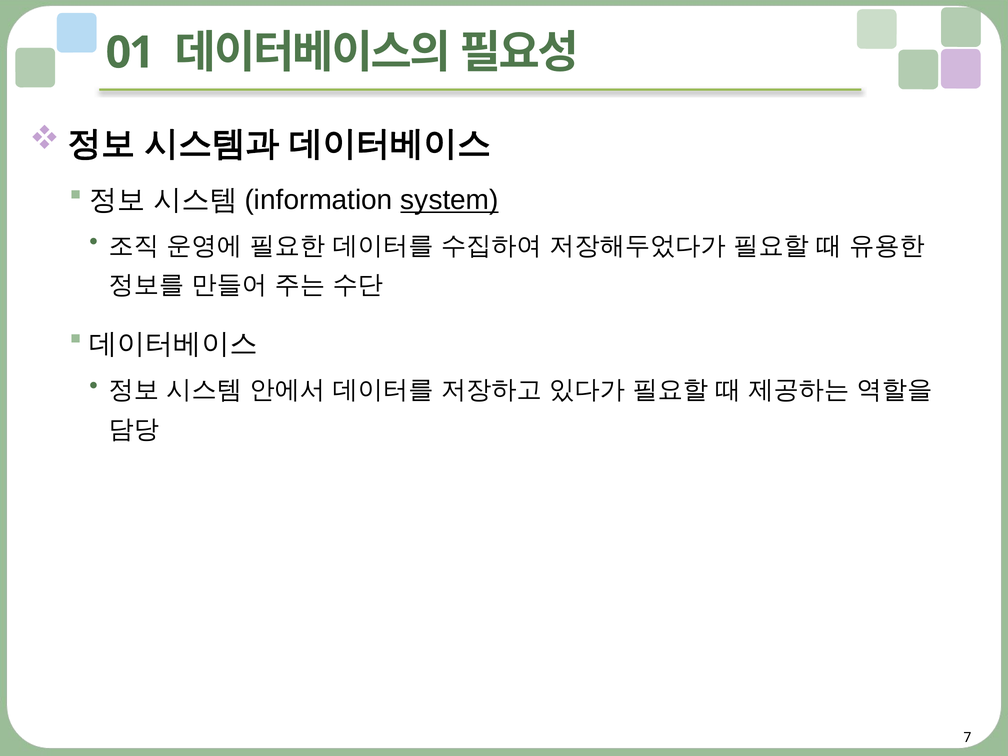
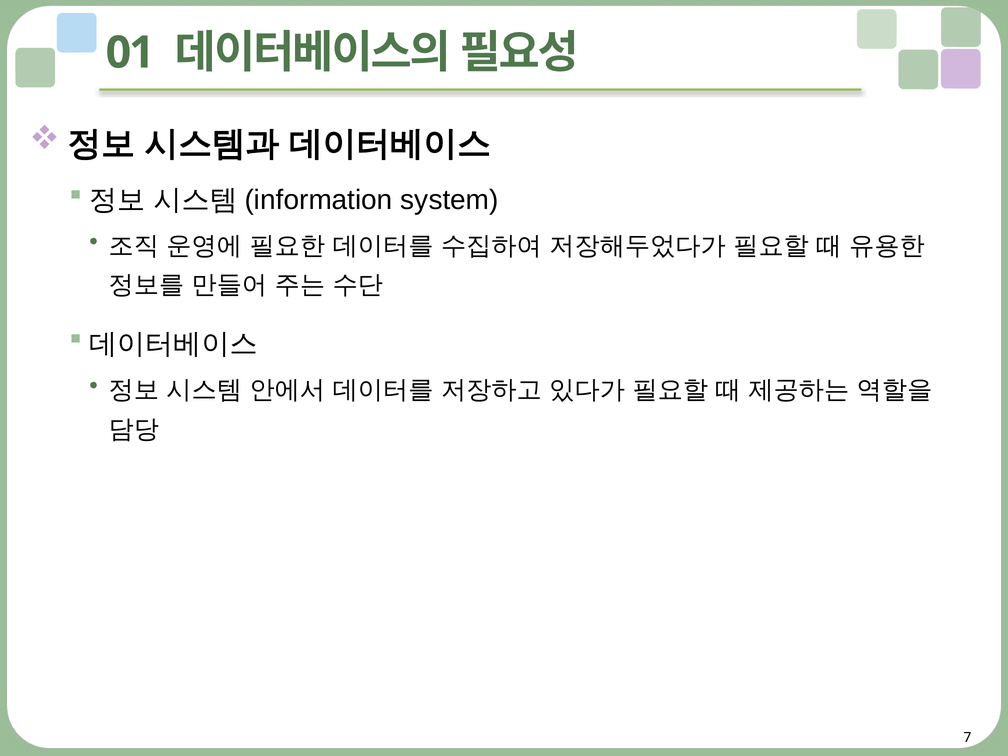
system underline: present -> none (450, 200)
